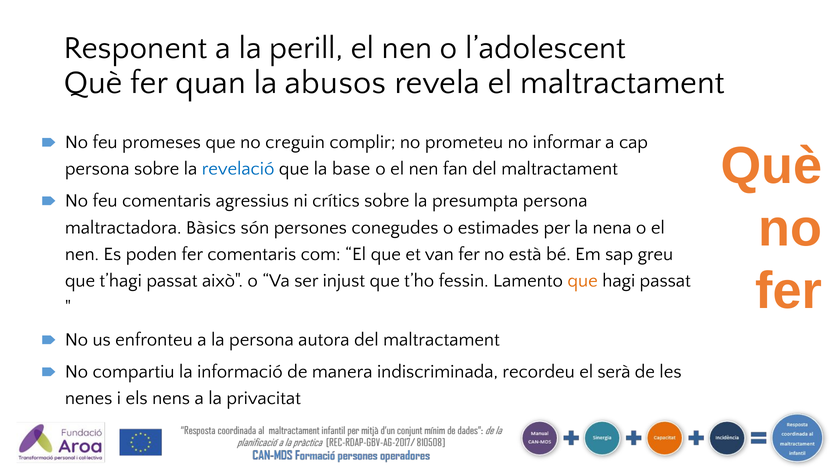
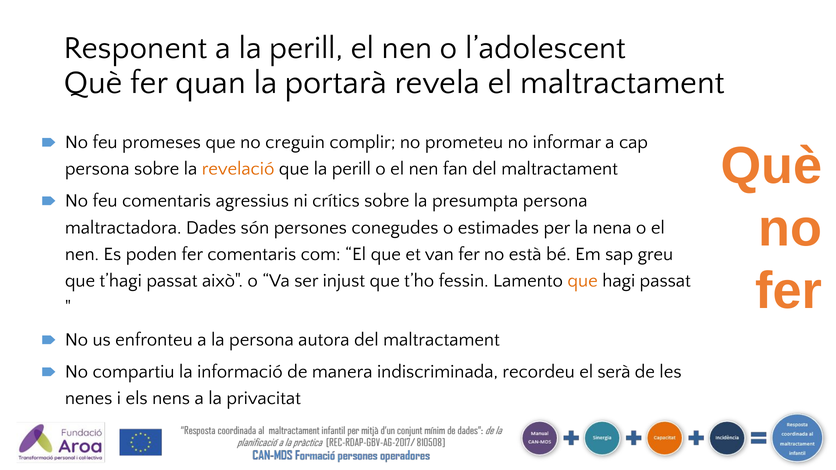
abusos: abusos -> portarà (336, 83)
revelació colour: blue -> orange (238, 169)
que la base: base -> perill (351, 169)
Bàsics: Bàsics -> Dades (211, 228)
